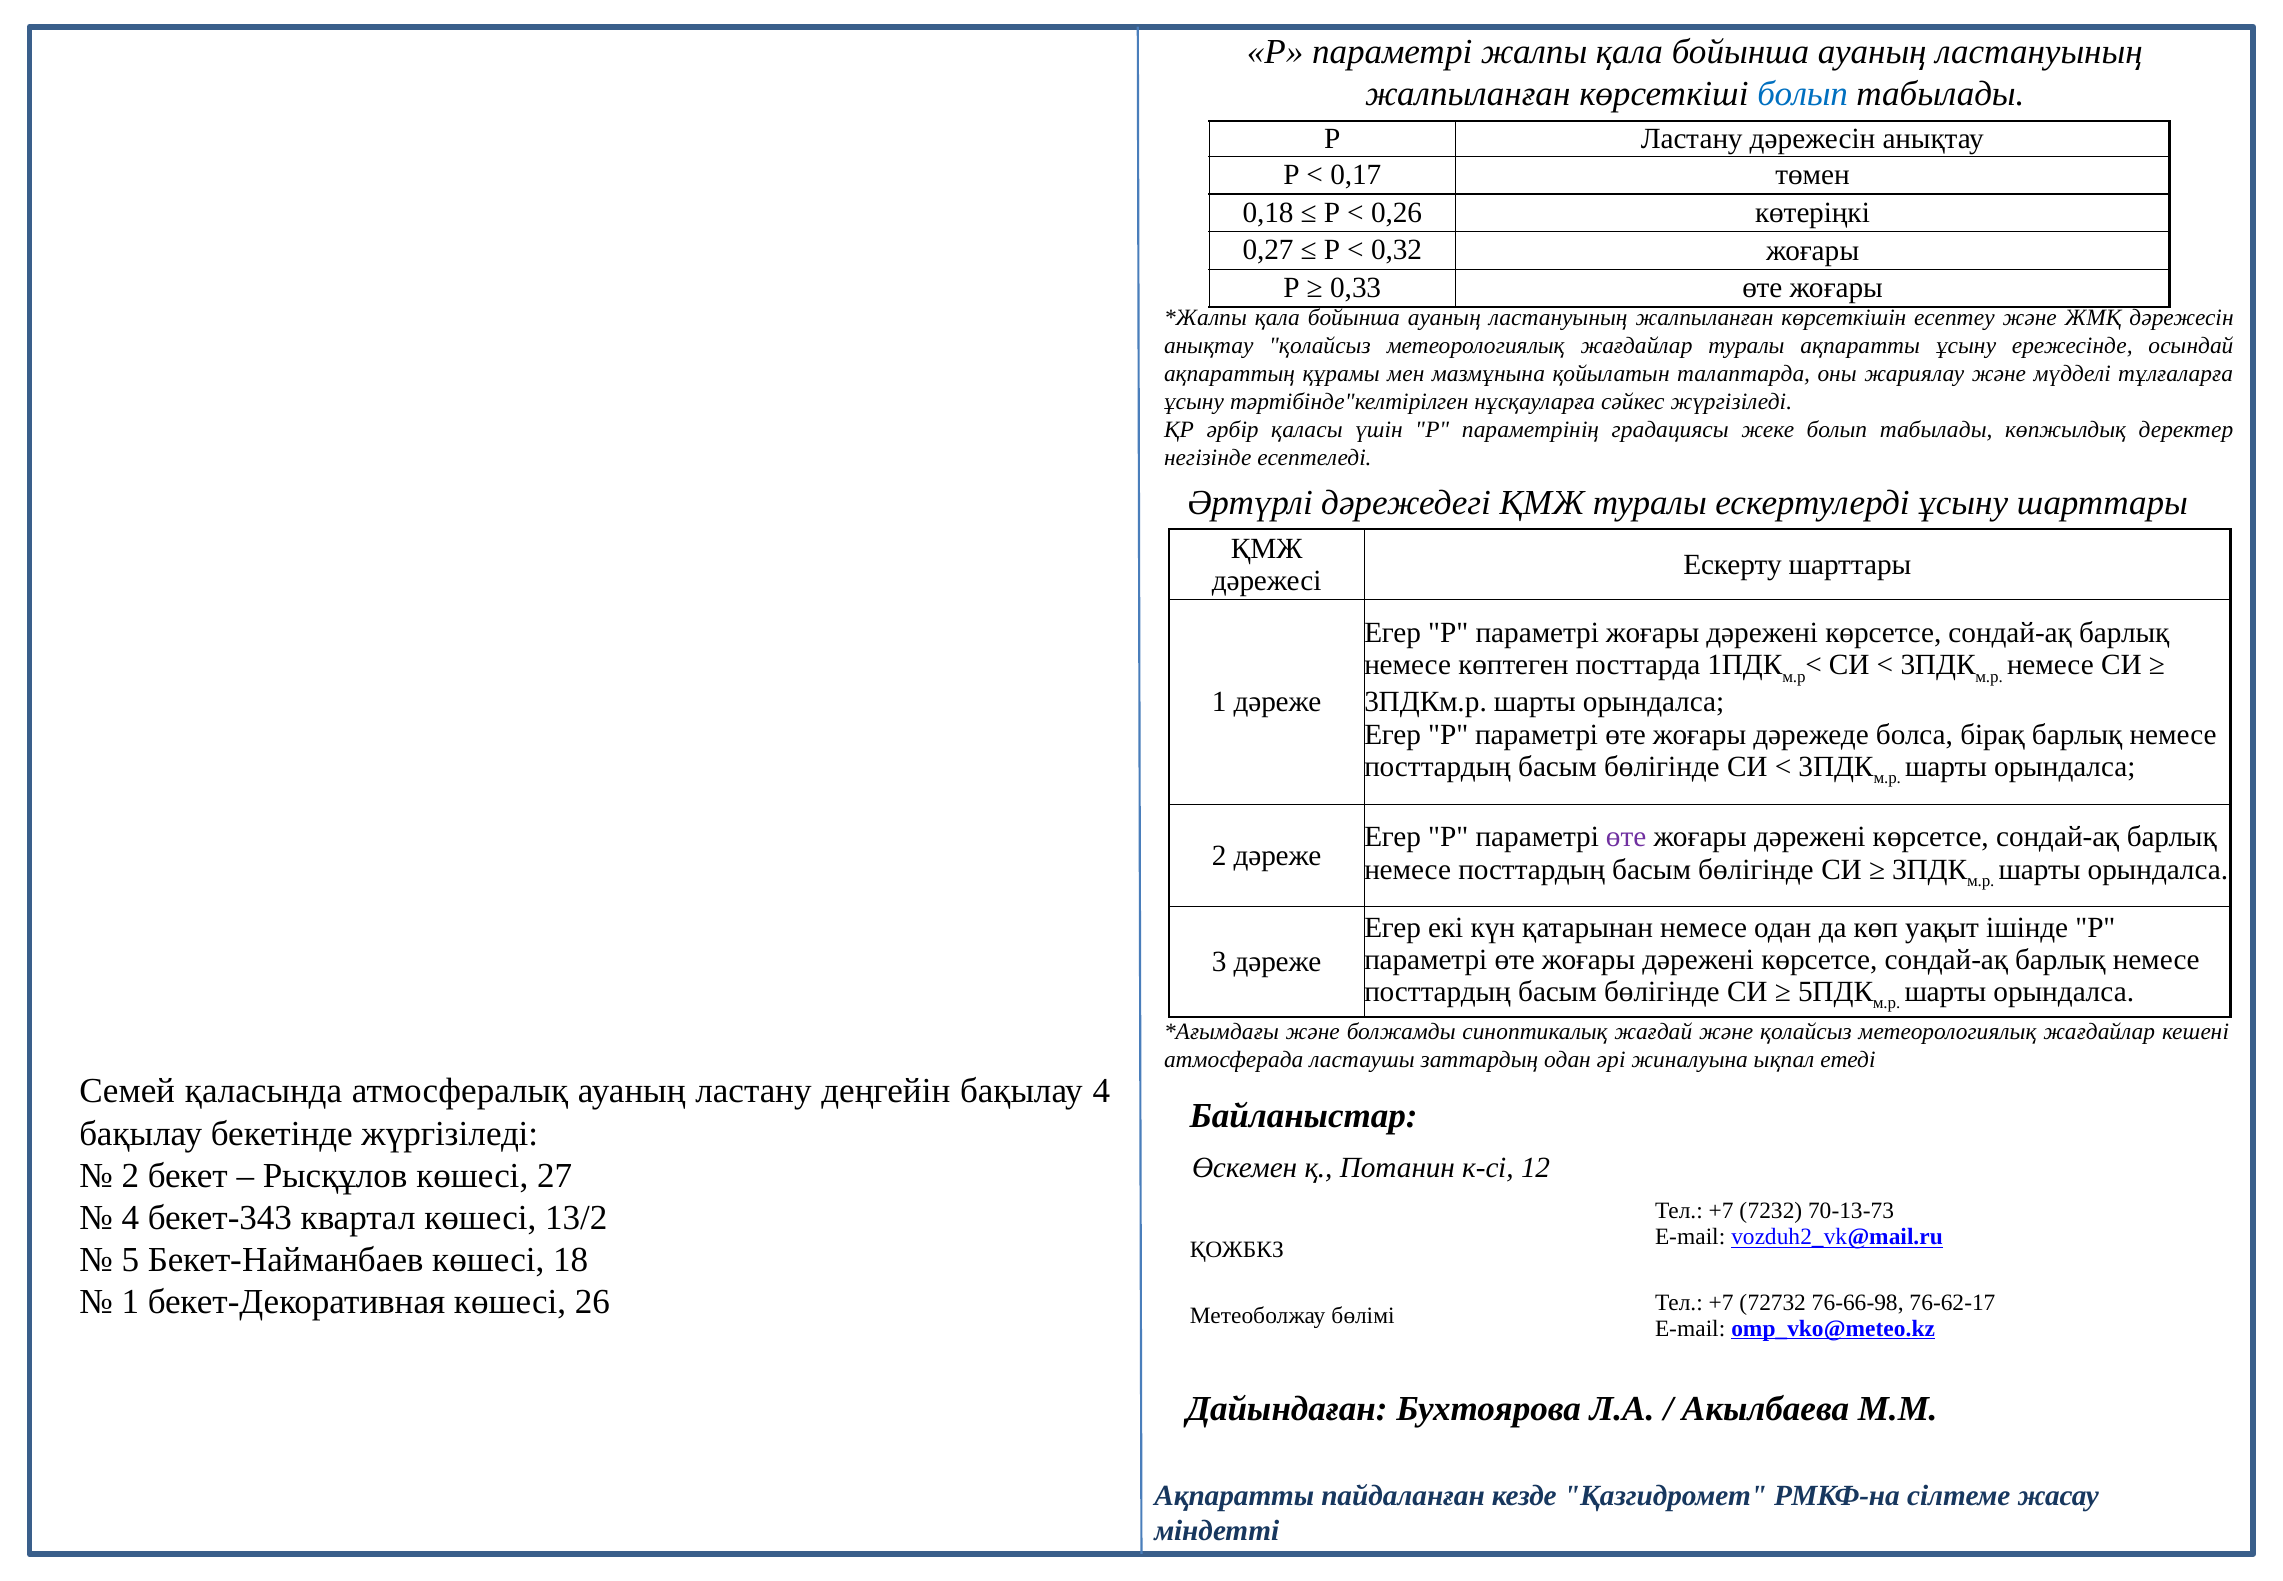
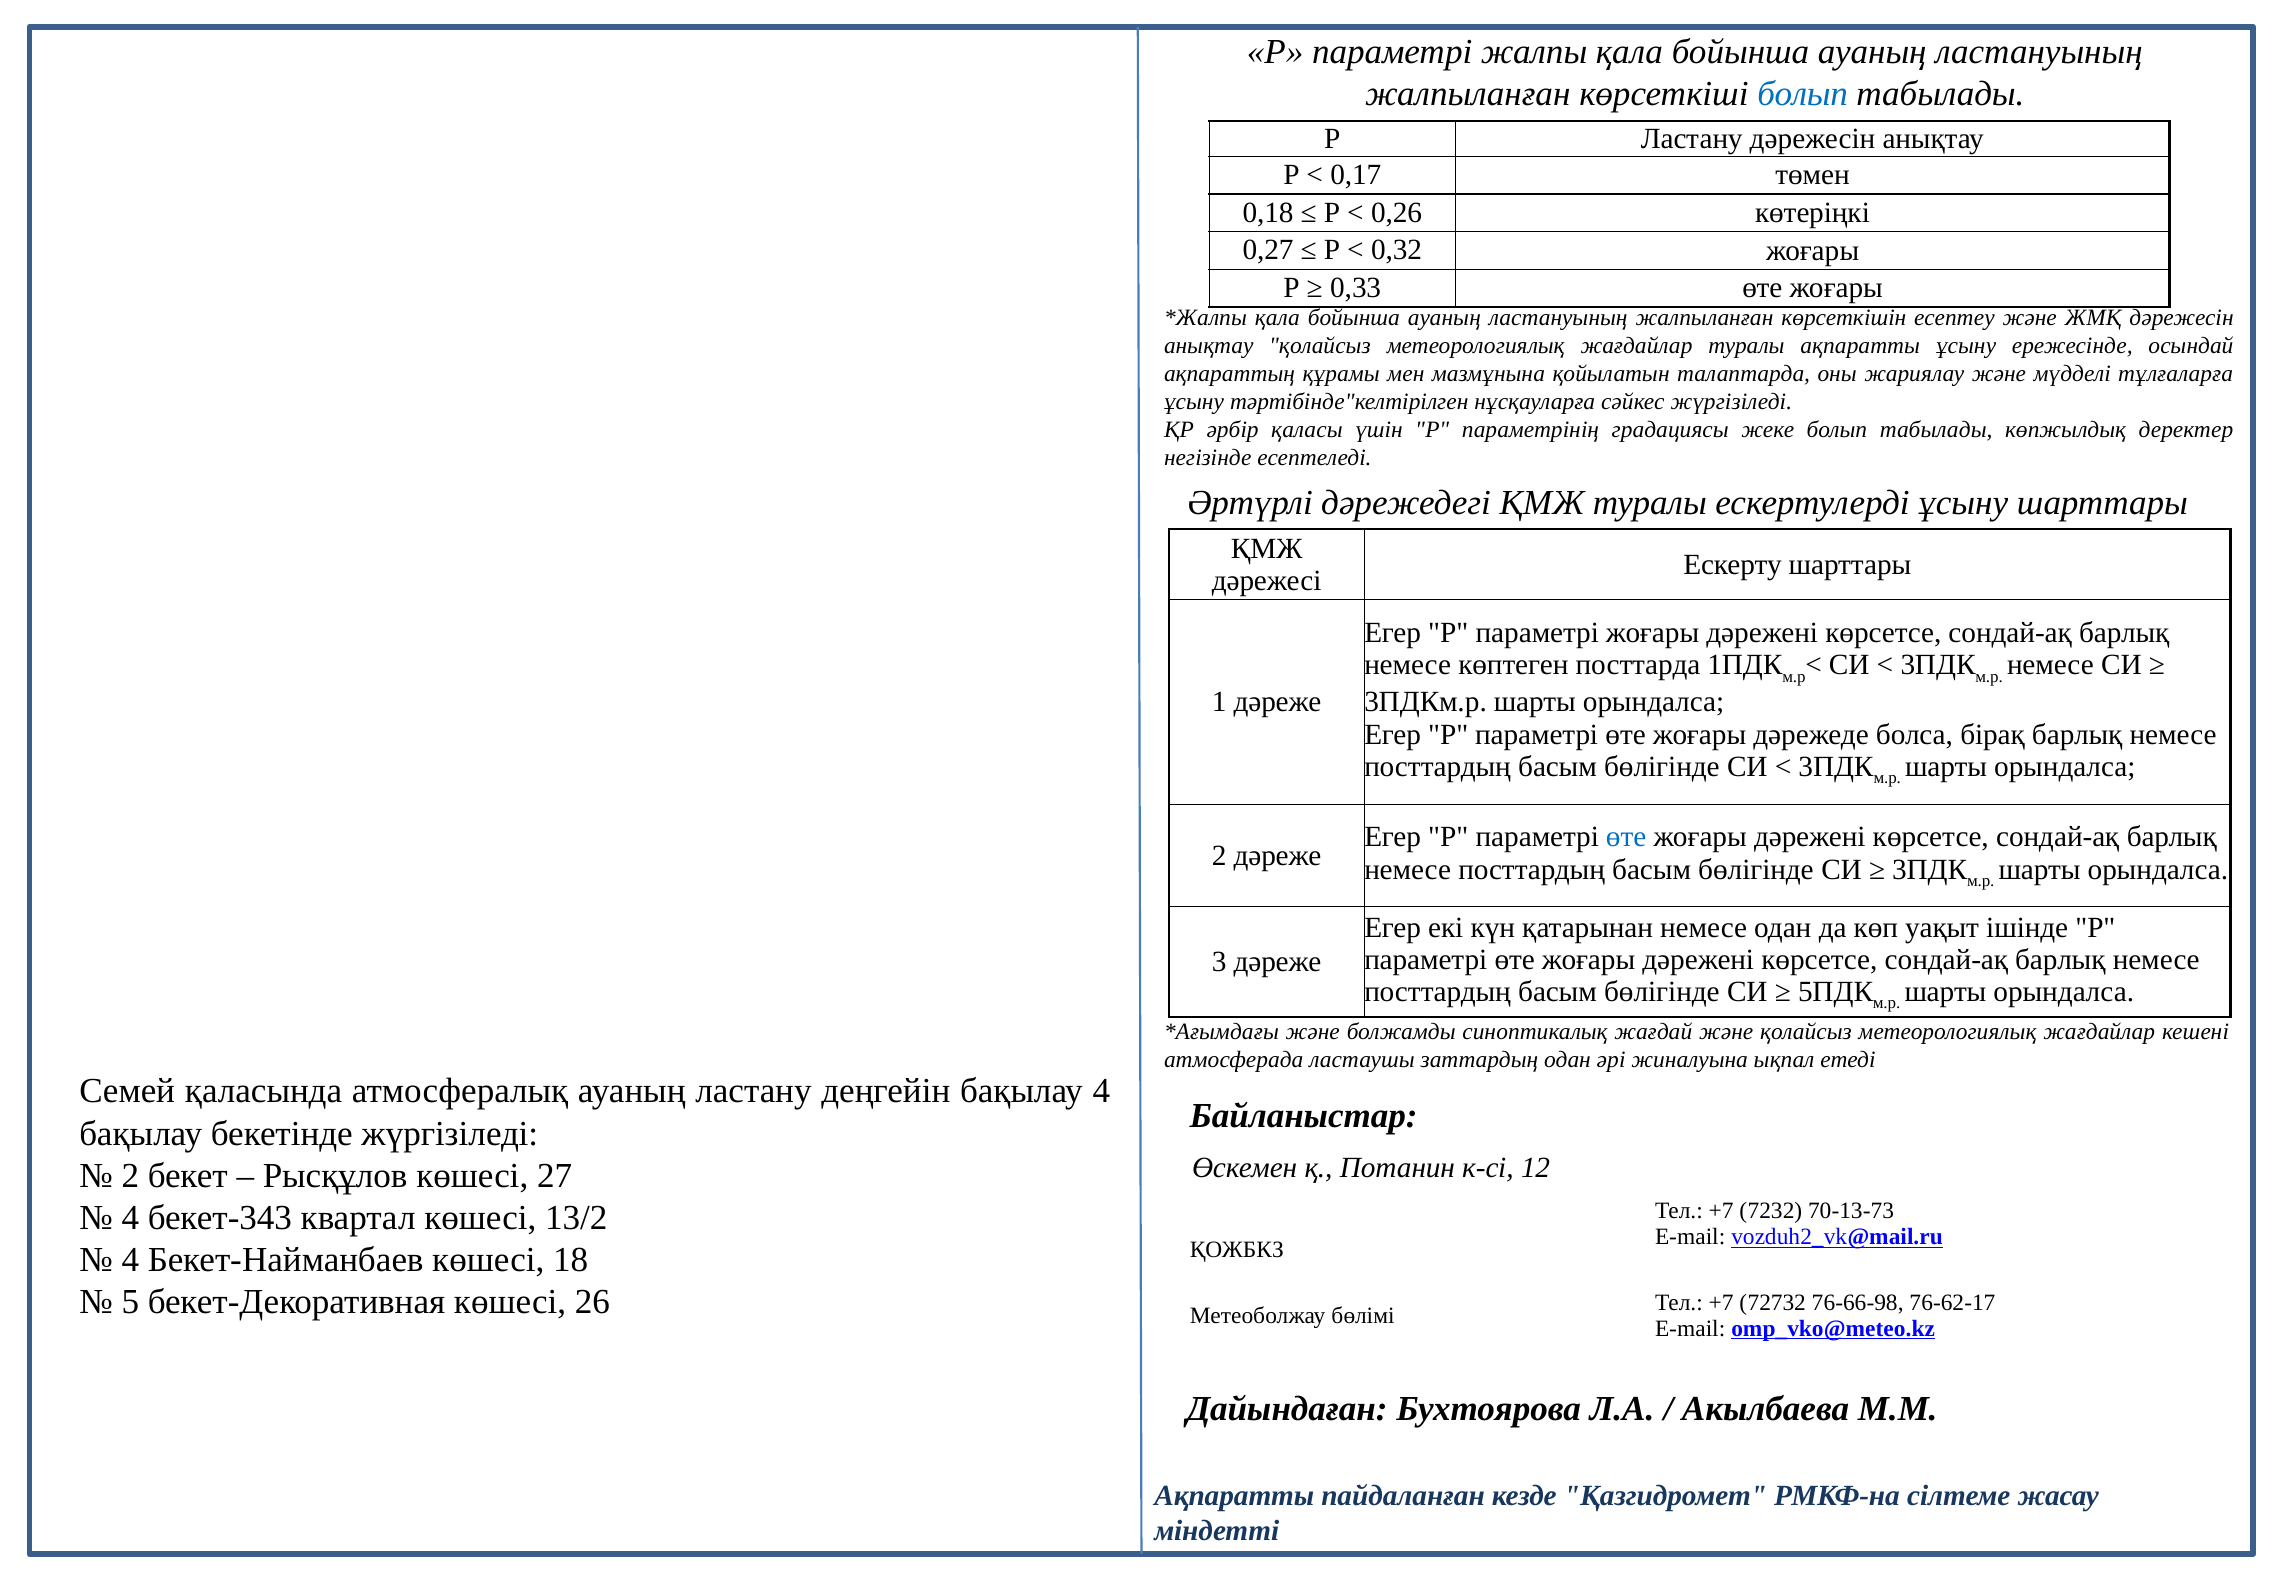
өте colour: purple -> blue (1626, 837)
5: 5 -> 4 (130, 1260)
1: 1 -> 5 (130, 1302)
